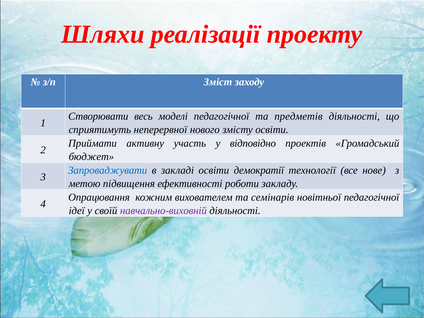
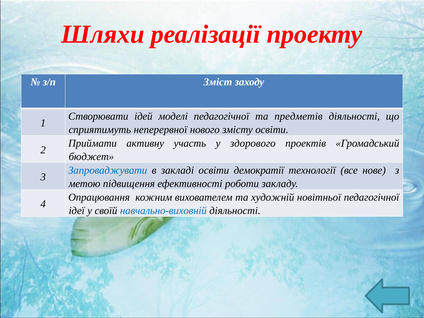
весь: весь -> ідей (143, 116)
відповідно: відповідно -> здорового (253, 143)
семінарів: семінарів -> художній (273, 197)
навчально-виховній colour: purple -> blue (163, 211)
